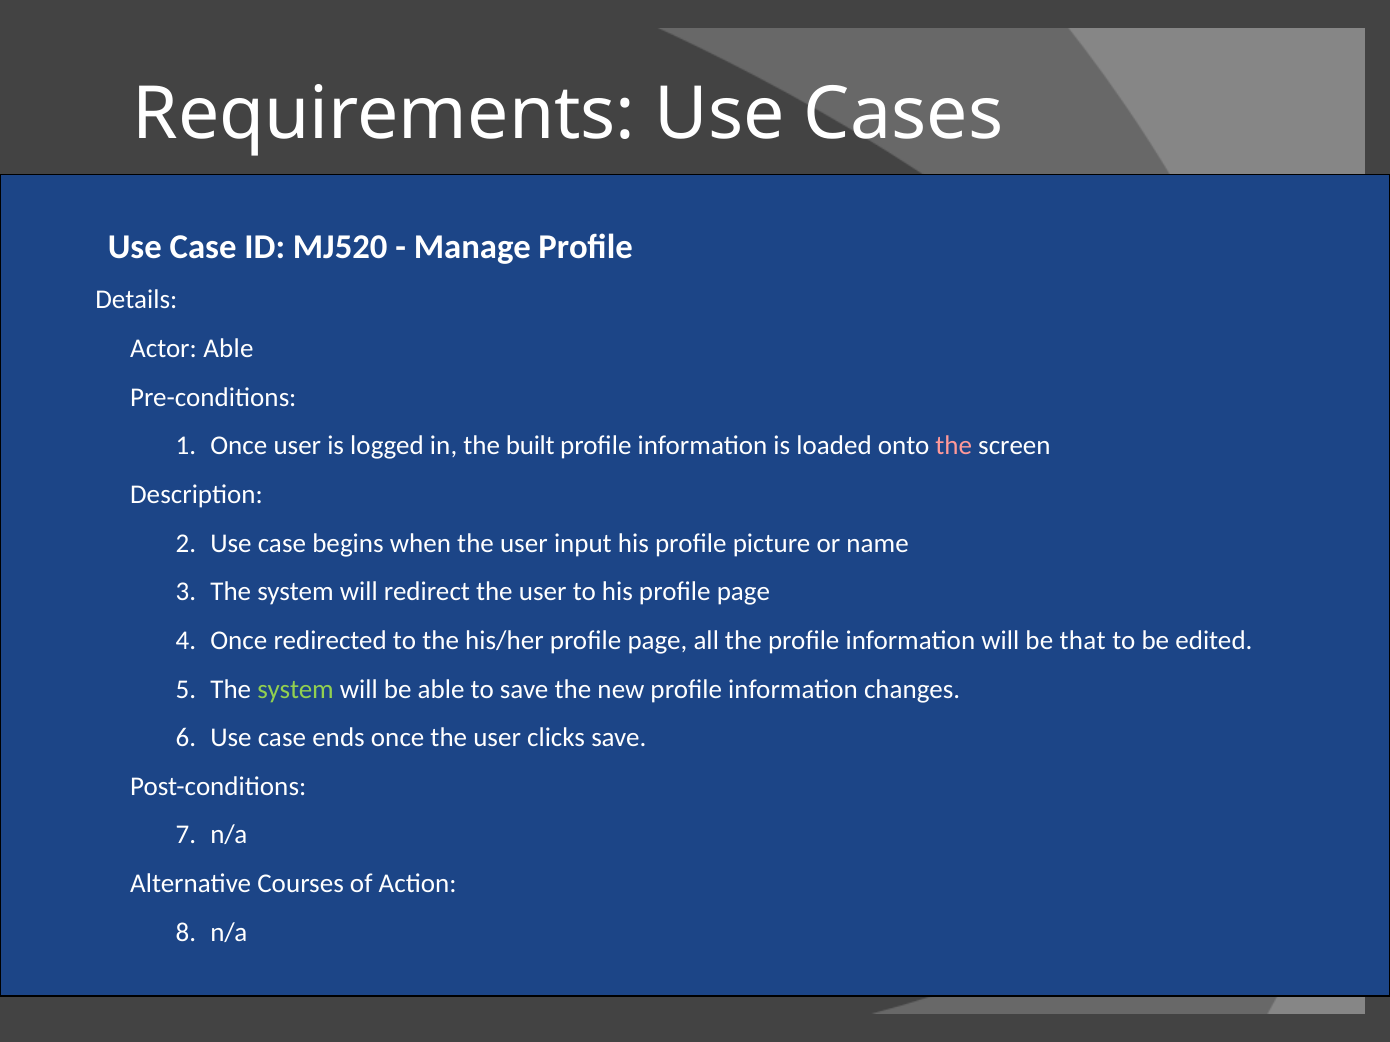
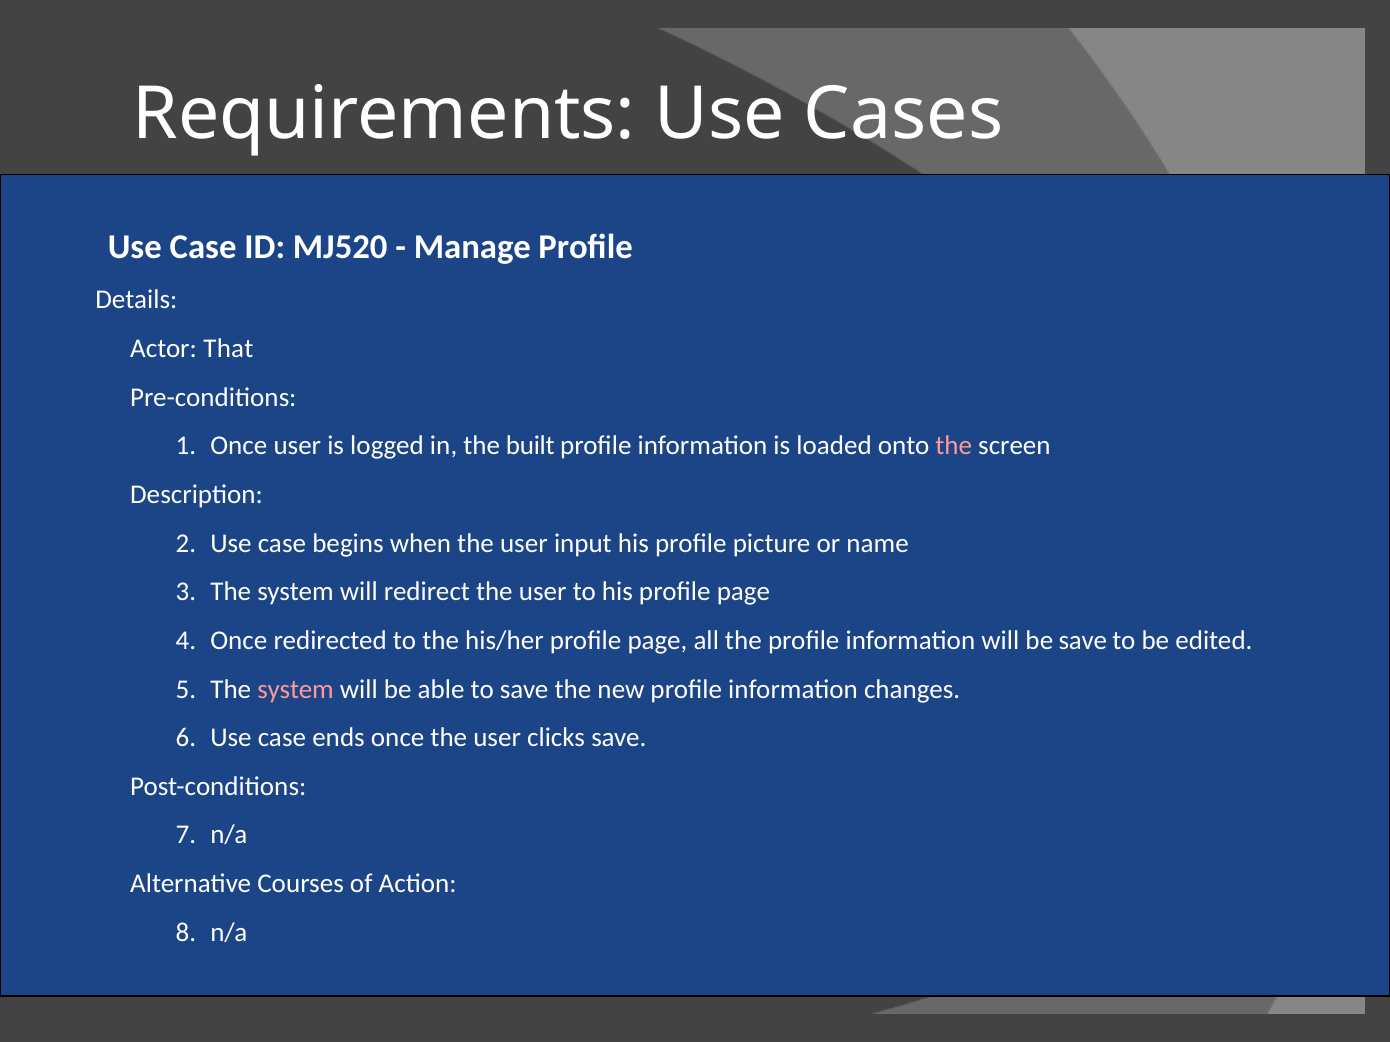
Actor Able: Able -> That (228, 349)
be that: that -> save (1083, 641)
system colour: light green -> pink (296, 689)
